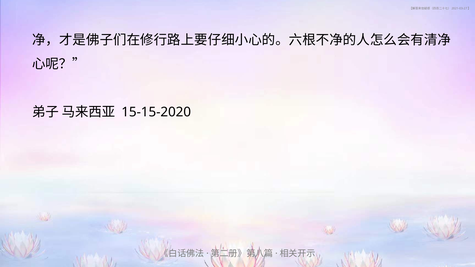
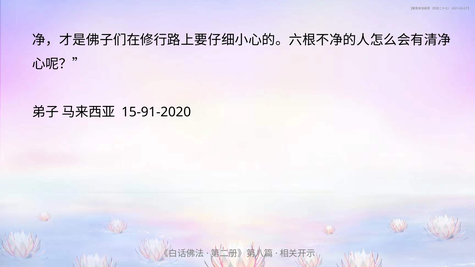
15-15-2020: 15-15-2020 -> 15-91-2020 (156, 112)
